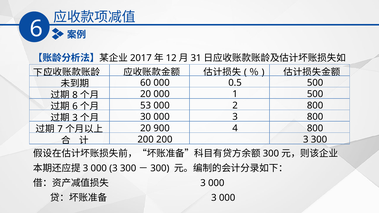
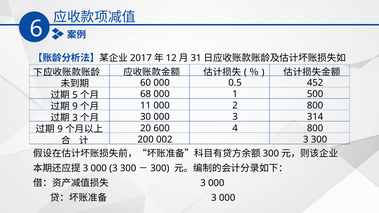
0.5 500: 500 -> 452 (315, 83)
8: 8 -> 5 (75, 95)
20: 20 -> 68 (146, 94)
6: 6 -> 9 (75, 106)
53: 53 -> 11 (146, 106)
3 800: 800 -> 314 (315, 117)
7: 7 -> 9 (60, 129)
900: 900 -> 600 (162, 128)
200 200: 200 -> 002 (164, 140)
